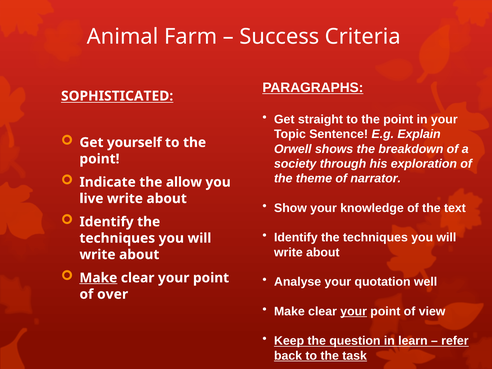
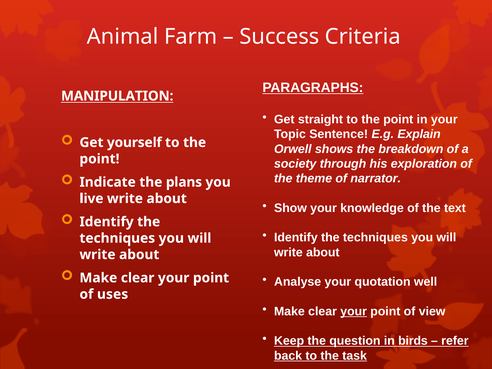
SOPHISTICATED: SOPHISTICATED -> MANIPULATION (117, 96)
allow: allow -> plans (184, 182)
Make underline: present -> none (98, 278)
over: over -> uses (113, 294)
learn: learn -> birds (413, 341)
